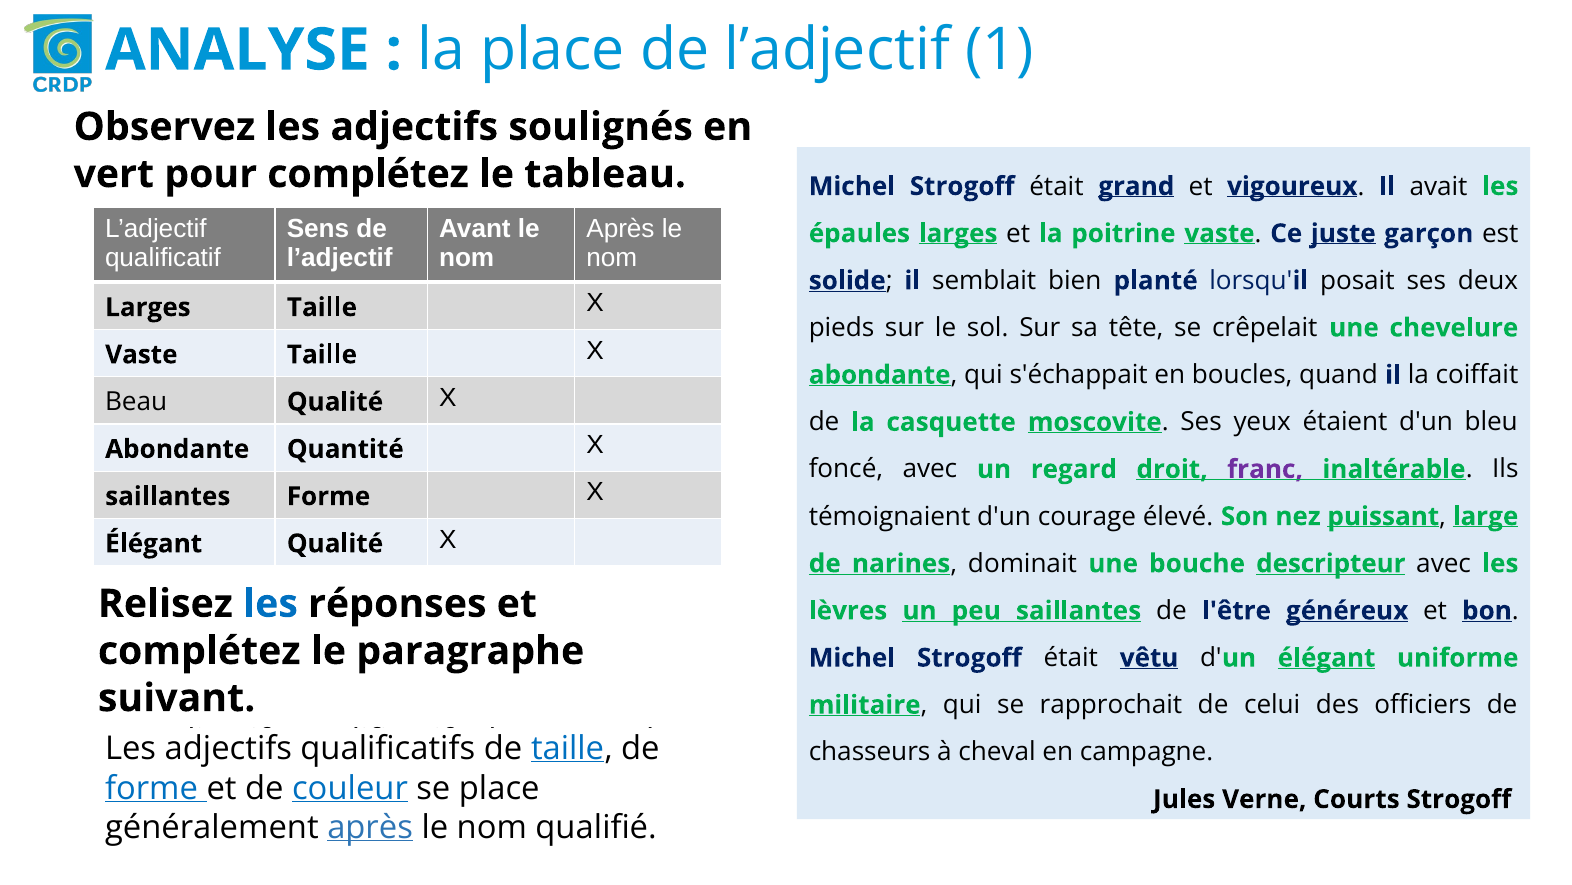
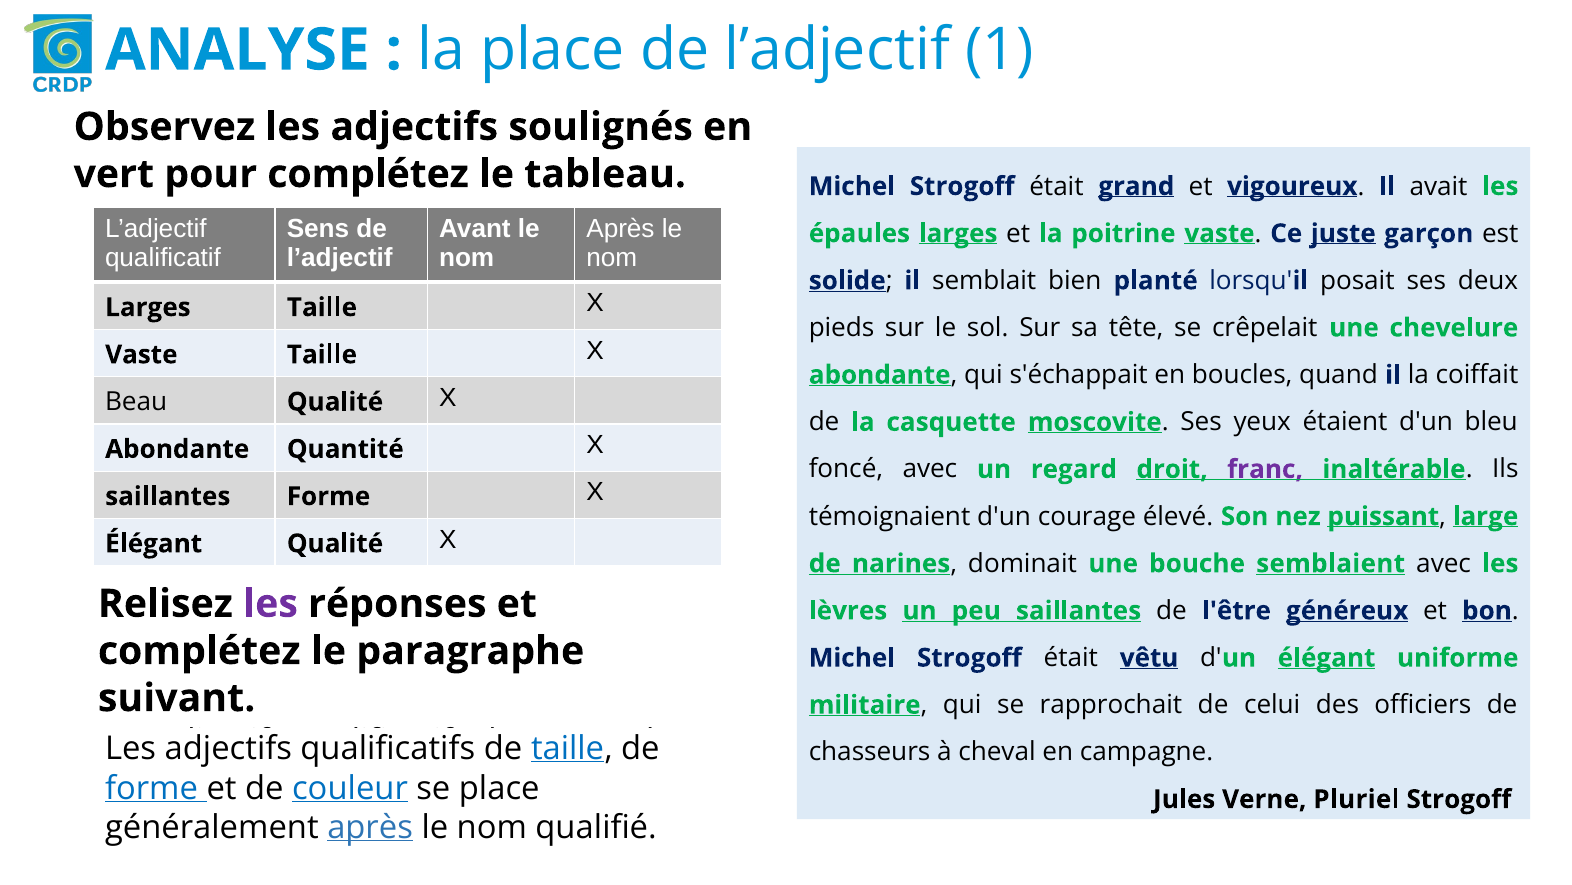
descripteur: descripteur -> semblaient (1331, 563)
les colour: blue -> purple (271, 603)
Courts: Courts -> Pluriel (1356, 799)
